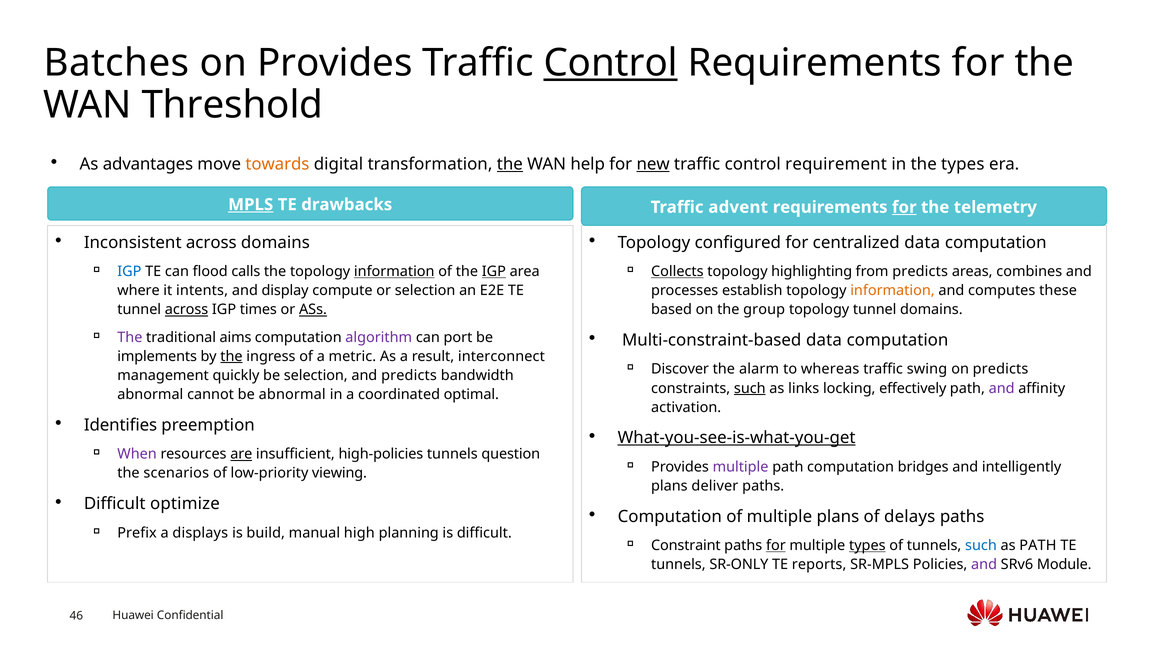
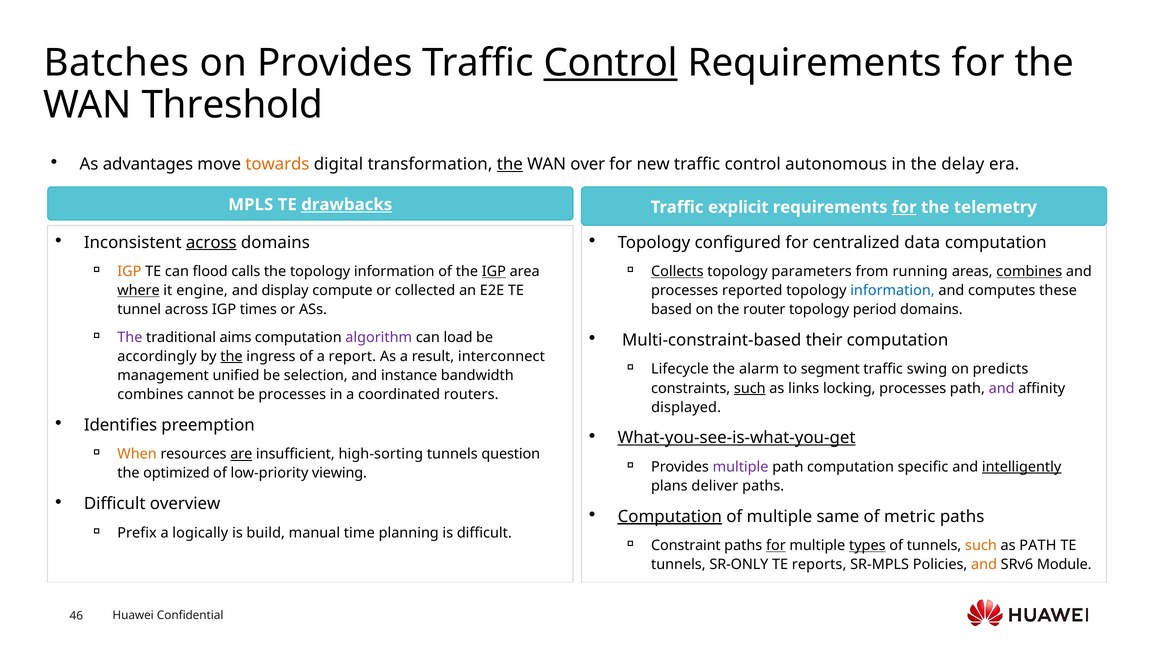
help: help -> over (588, 164)
new underline: present -> none (653, 164)
requirement: requirement -> autonomous (836, 164)
the types: types -> delay (963, 164)
MPLS underline: present -> none (251, 205)
drawbacks underline: none -> present (347, 205)
advent: advent -> explicit (738, 207)
across underline: none -> present (211, 242)
IGP colour: blue -> orange (129, 271)
information underline: present -> none (394, 271)
highlighting: highlighting -> parameters (812, 271)
from predicts: predicts -> running (920, 271)
combines underline: none -> present (1029, 271)
where underline: none -> present (139, 290)
intents: intents -> engine (202, 290)
or selection: selection -> collected (425, 290)
establish: establish -> reported (752, 290)
information colour: orange -> blue (892, 290)
across underline: present -> none (187, 310)
ASs underline: present -> none (313, 310)
group: group -> router (764, 310)
topology tunnel: tunnel -> period (875, 310)
port: port -> load (458, 337)
Multi-constraint-based data: data -> their (824, 340)
implements: implements -> accordingly (157, 356)
metric: metric -> report (352, 356)
Discover: Discover -> Lifecycle (680, 369)
whereas: whereas -> segment (830, 369)
quickly: quickly -> unified (236, 375)
and predicts: predicts -> instance (409, 375)
locking effectively: effectively -> processes (913, 388)
abnormal: abnormal -> combines (150, 394)
be abnormal: abnormal -> processes (292, 394)
optimal: optimal -> routers (471, 394)
activation: activation -> displayed (686, 407)
When colour: purple -> orange (137, 454)
high-policies: high-policies -> high-sorting (381, 454)
bridges: bridges -> specific (923, 467)
intelligently underline: none -> present (1022, 467)
scenarios: scenarios -> optimized (176, 473)
optimize: optimize -> overview (185, 504)
Computation underline: none -> present (670, 516)
multiple plans: plans -> same (838, 516)
delays: delays -> metric (910, 516)
displays: displays -> logically (200, 533)
high: high -> time (359, 533)
such colour: blue -> orange (981, 545)
and colour: purple -> orange (984, 564)
